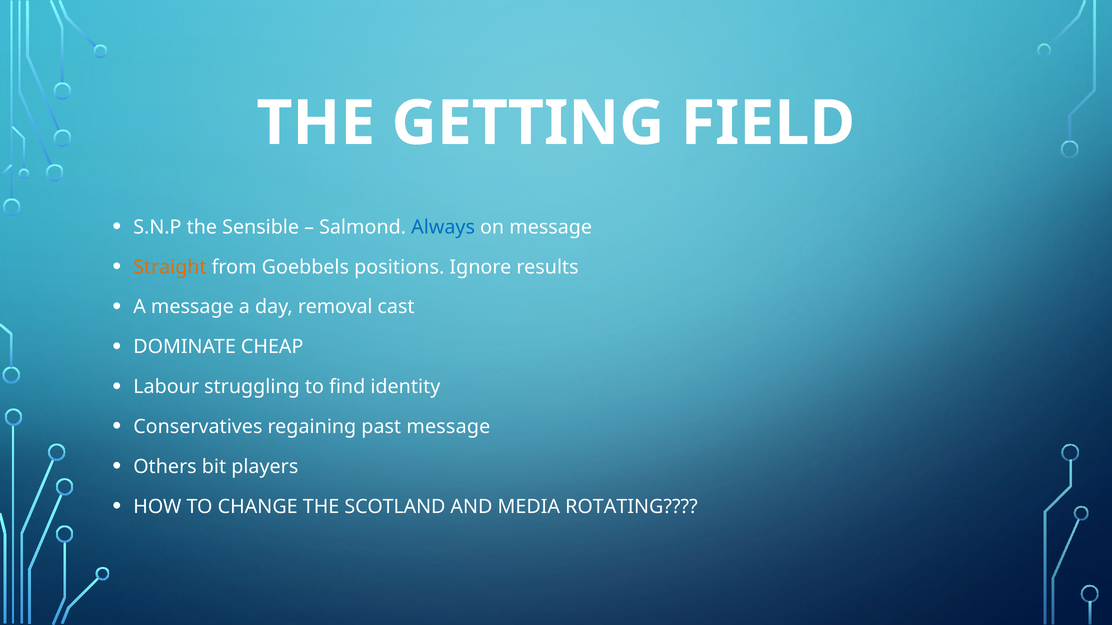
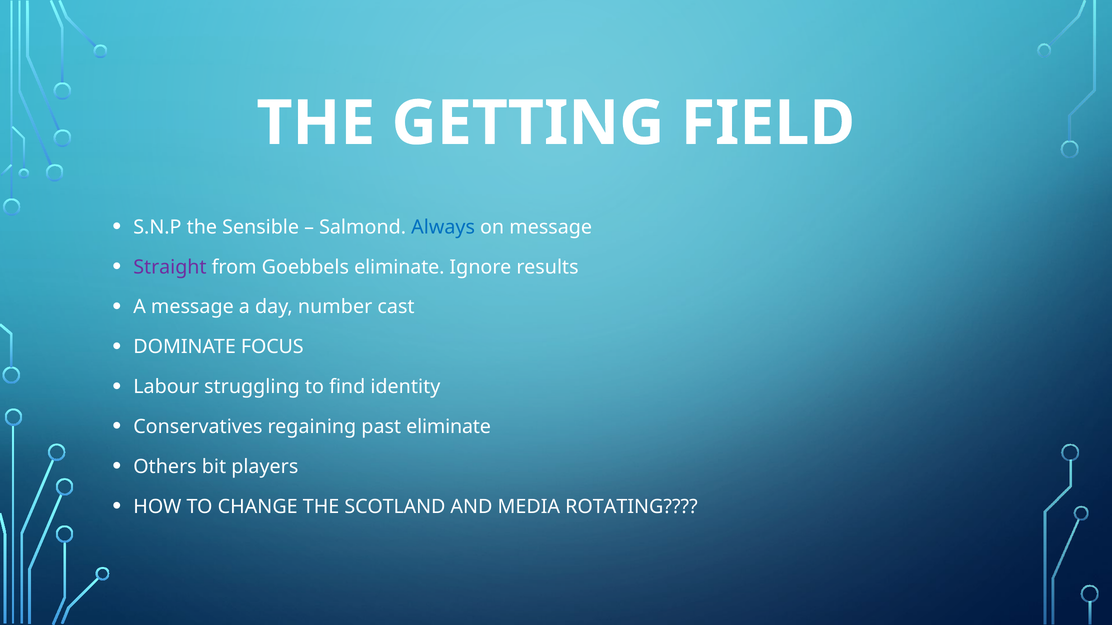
Straight colour: orange -> purple (170, 267)
Goebbels positions: positions -> eliminate (399, 267)
removal: removal -> number (335, 307)
CHEAP: CHEAP -> FOCUS (272, 347)
past message: message -> eliminate (449, 427)
